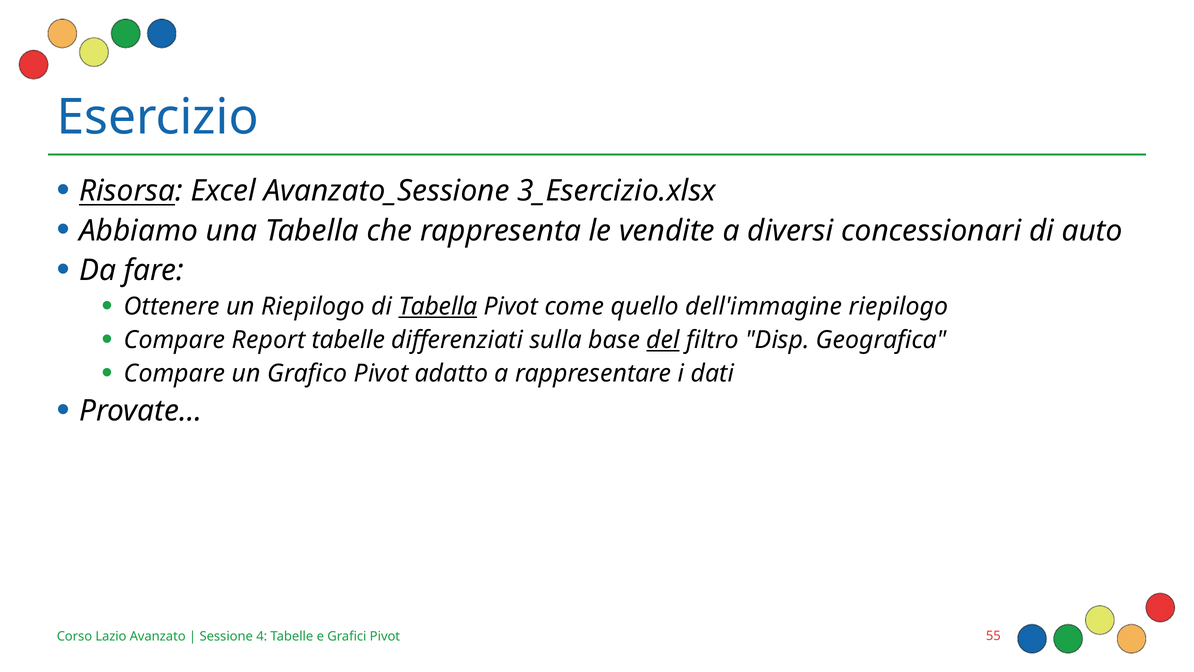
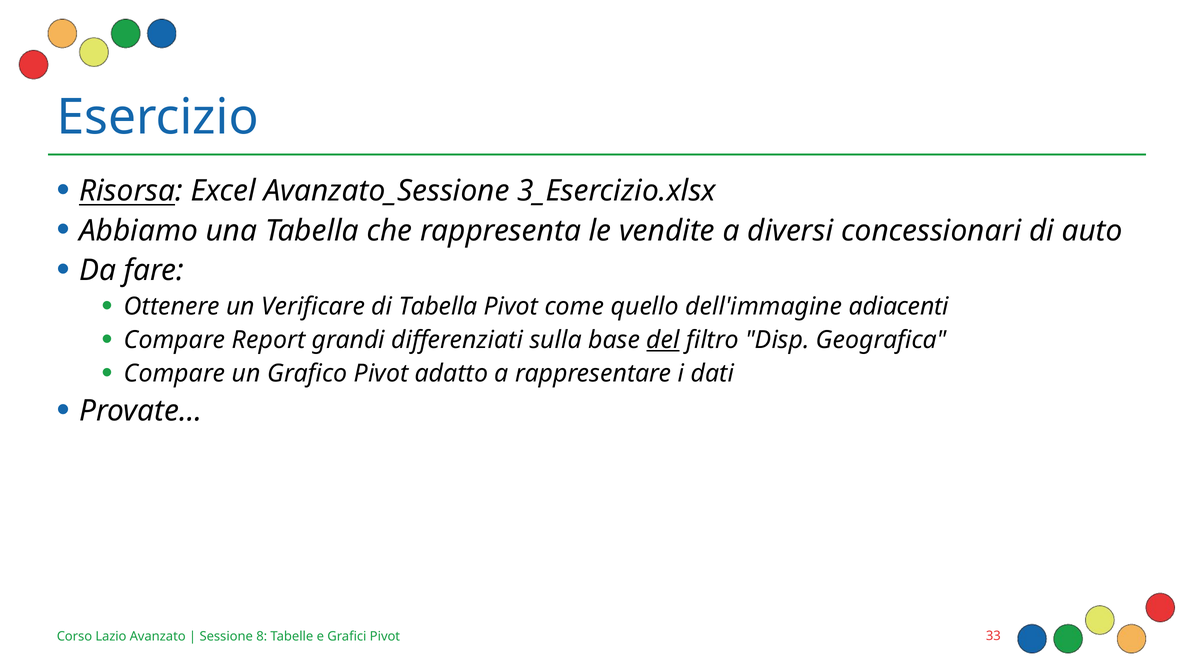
un Riepilogo: Riepilogo -> Verificare (313, 306)
Tabella underline: present -> none (438, 306)
dell'immagine riepilogo: riepilogo -> adiacenti (899, 306)
Report tabelle: tabelle -> grandi (348, 340)
4: 4 -> 8 (262, 636)
55: 55 -> 33 (993, 636)
